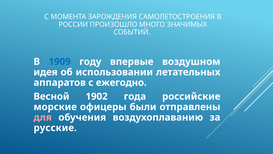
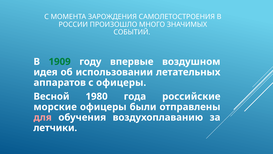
1909 colour: blue -> green (60, 62)
с ежегодно: ежегодно -> офицеры (121, 82)
1902: 1902 -> 1980 (97, 96)
русские: русские -> летчики (55, 128)
